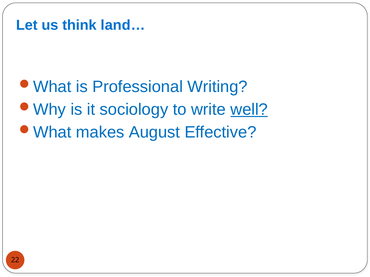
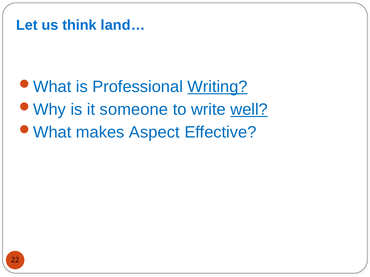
Writing underline: none -> present (218, 87)
sociology: sociology -> someone (134, 110)
August: August -> Aspect (154, 132)
